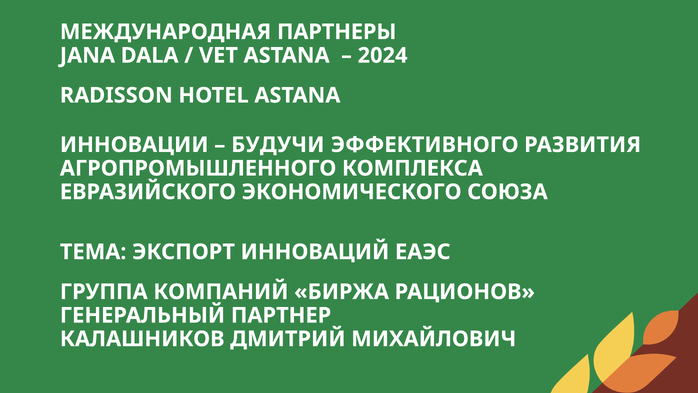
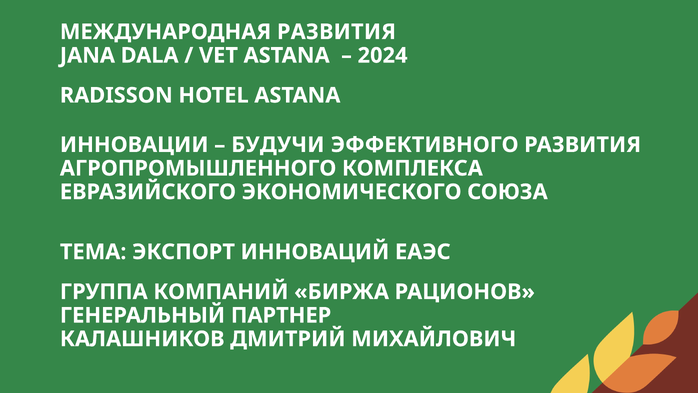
МЕЖДУНАРОДНАЯ ПАРТНЕРЫ: ПАРТНЕРЫ -> РАЗВИТИЯ (337, 32)
